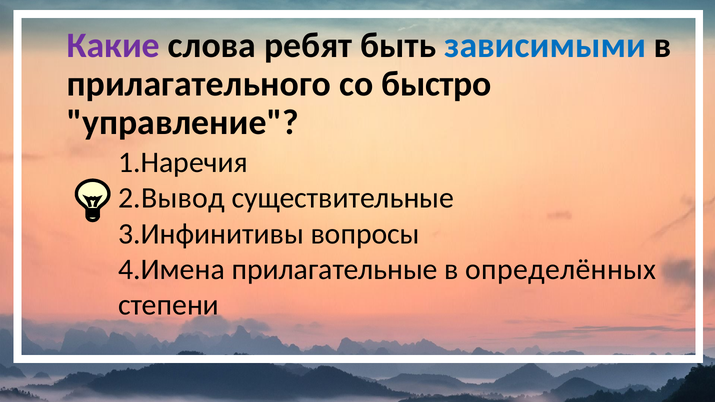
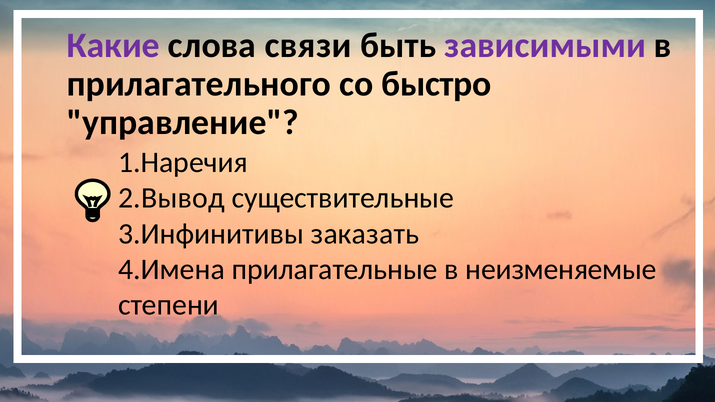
ребят: ребят -> связи (308, 45)
зависимыми colour: blue -> purple (545, 45)
вопросы: вопросы -> заказать (365, 234)
определённых: определённых -> неизменяемые (561, 270)
